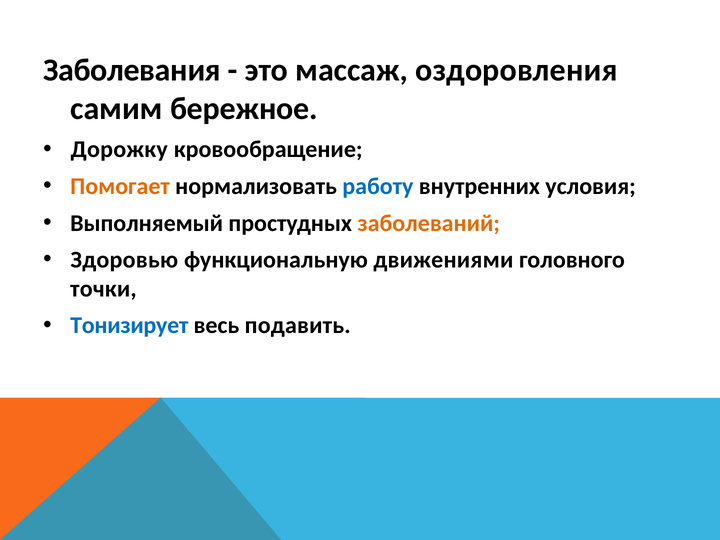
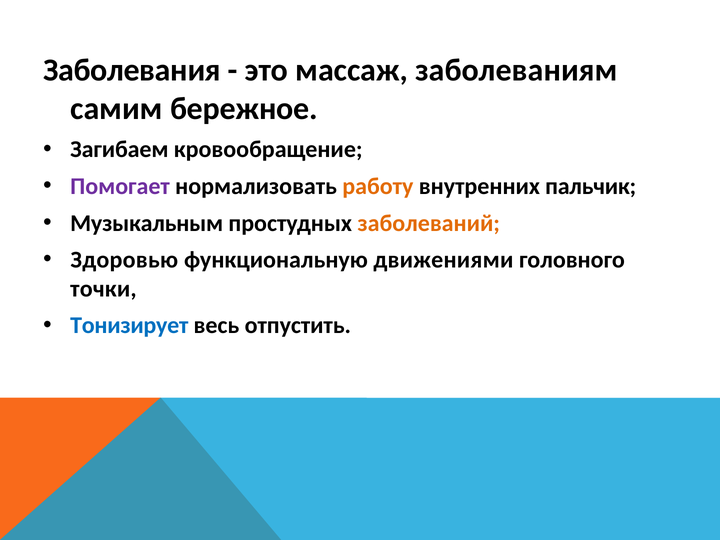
оздоровления: оздоровления -> заболеваниям (516, 70)
Дорожку: Дорожку -> Загибаем (119, 150)
Помогает colour: orange -> purple (120, 186)
работу colour: blue -> orange (378, 186)
условия: условия -> пальчик (591, 186)
Выполняемый: Выполняемый -> Музыкальным (147, 223)
подавить: подавить -> отпустить (298, 325)
